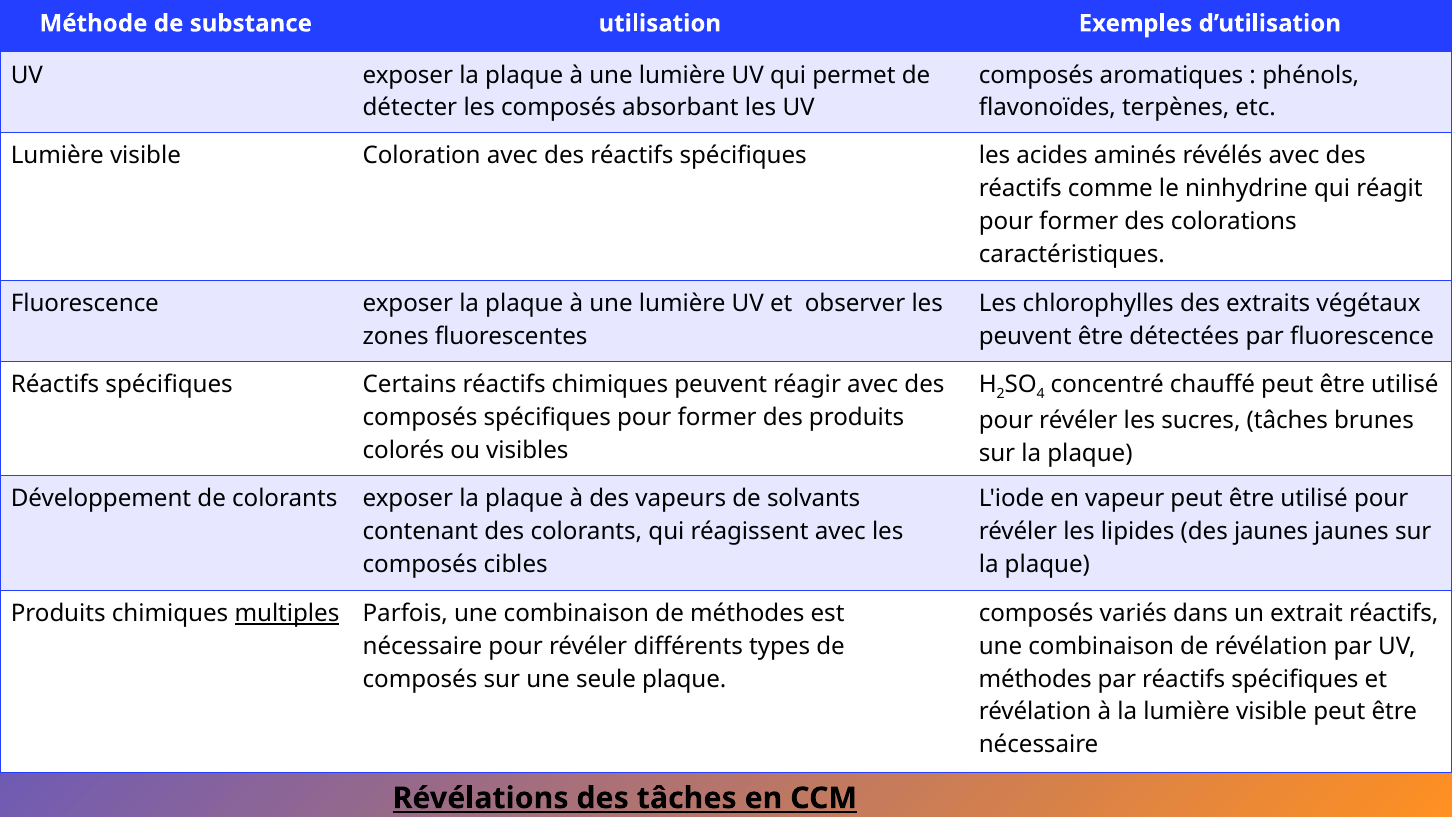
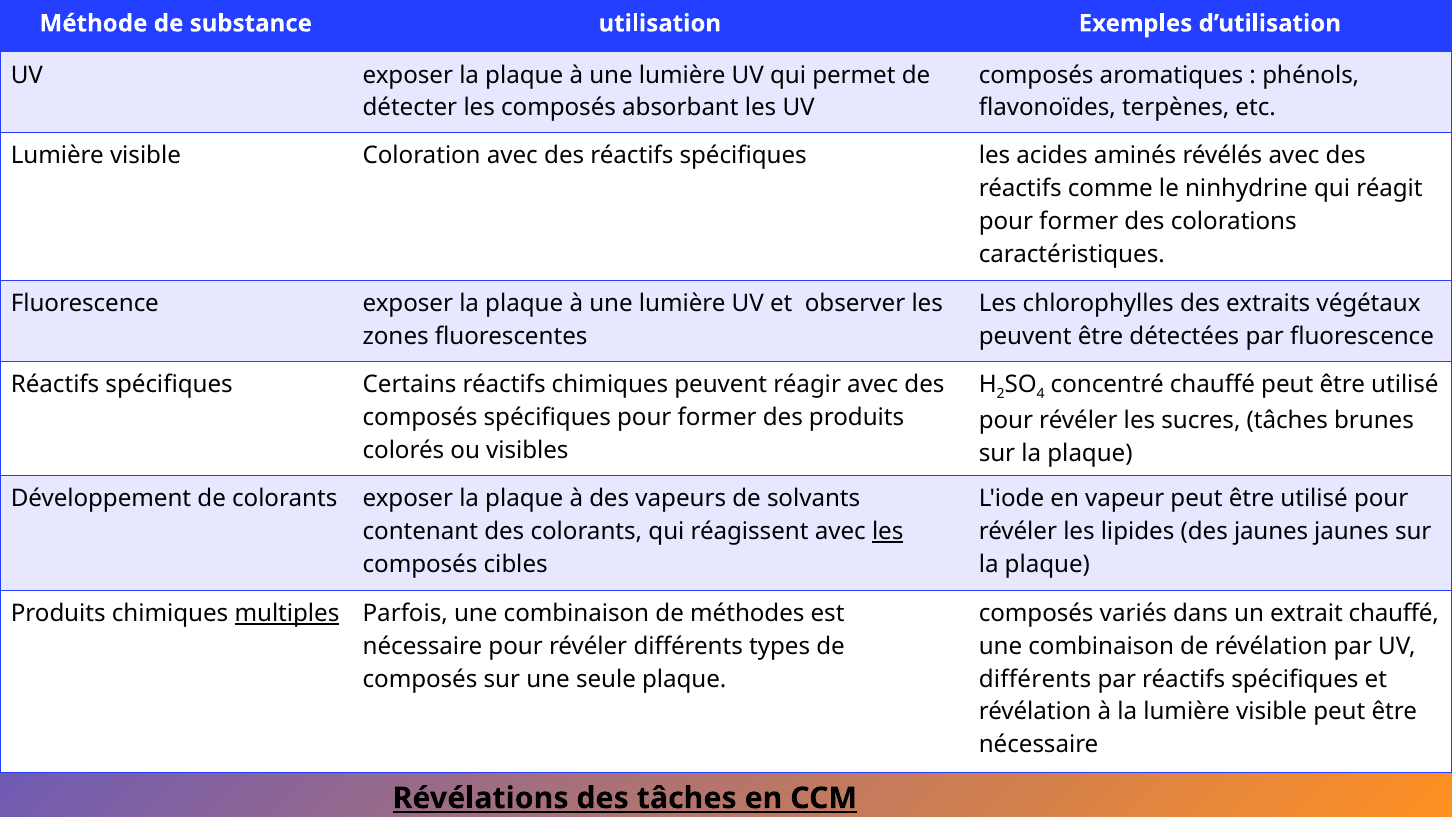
les underline: none -> present (888, 532)
extrait réactifs: réactifs -> chauffé (1394, 613)
méthodes: méthodes -> différents (1035, 679)
